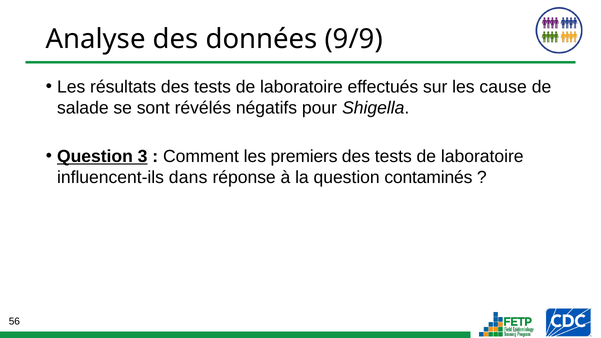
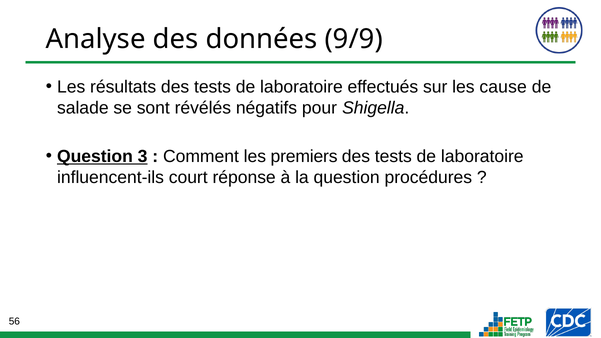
dans: dans -> court (188, 177)
contaminés: contaminés -> procédures (428, 177)
